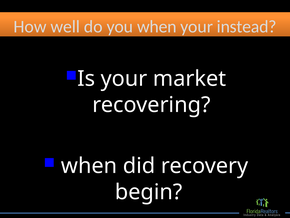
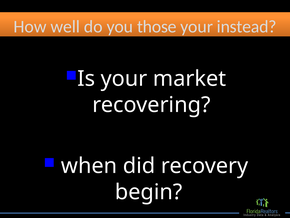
you when: when -> those (157, 27)
